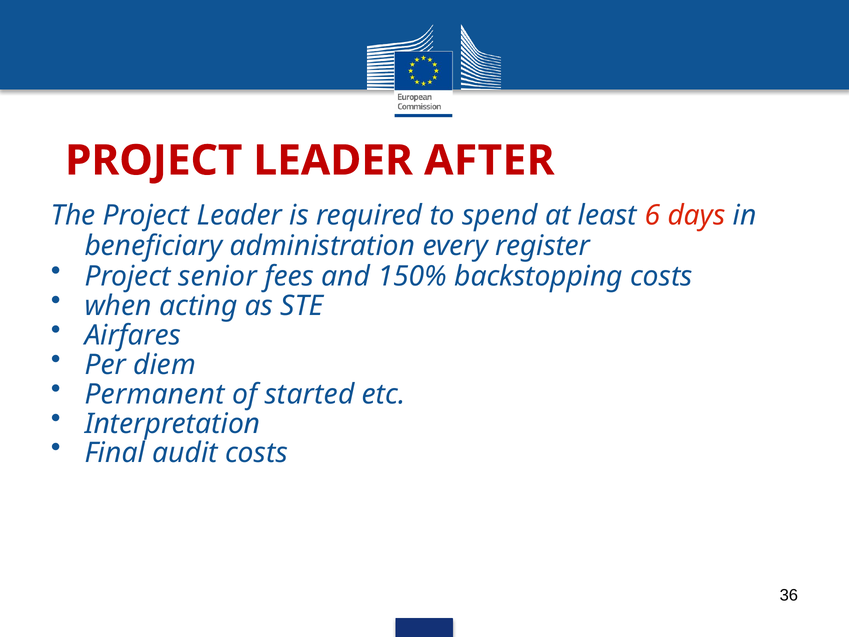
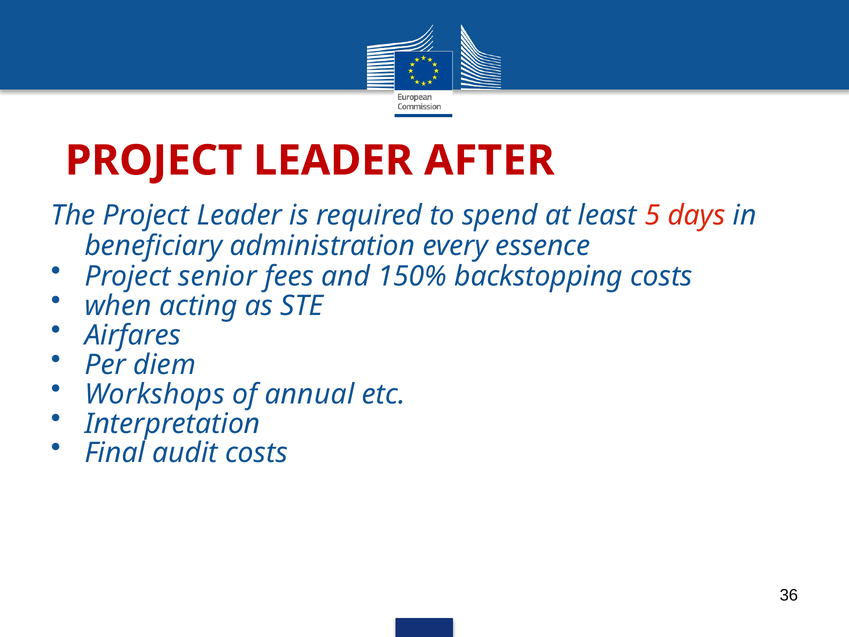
6: 6 -> 5 (652, 215)
register: register -> essence (543, 246)
Permanent: Permanent -> Workshops (155, 394)
started: started -> annual (309, 394)
